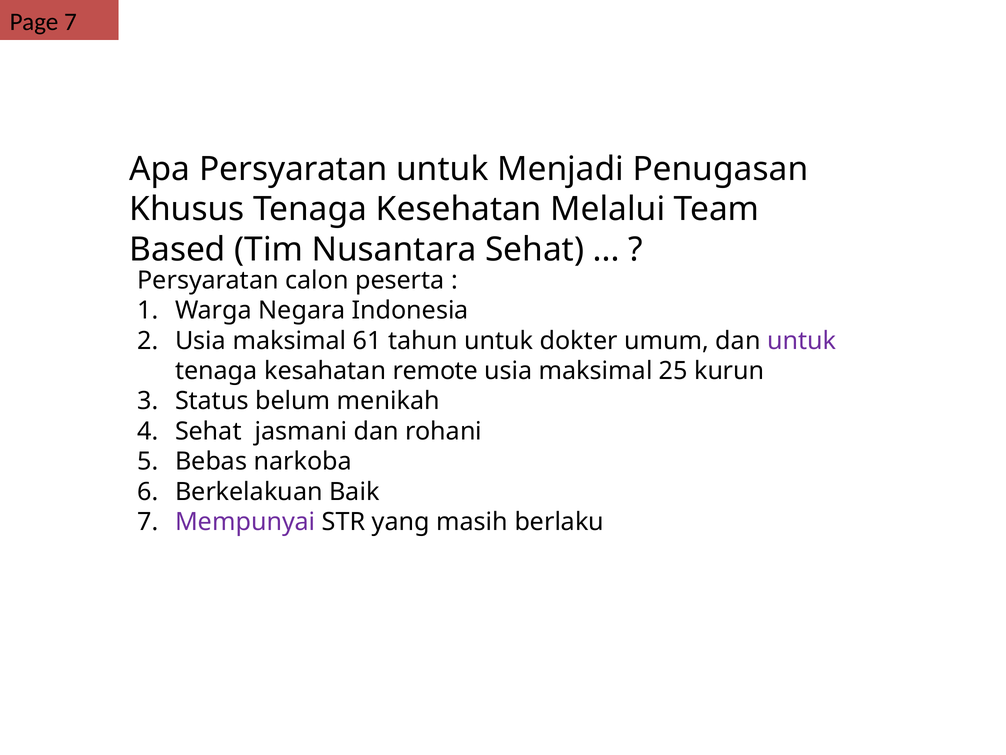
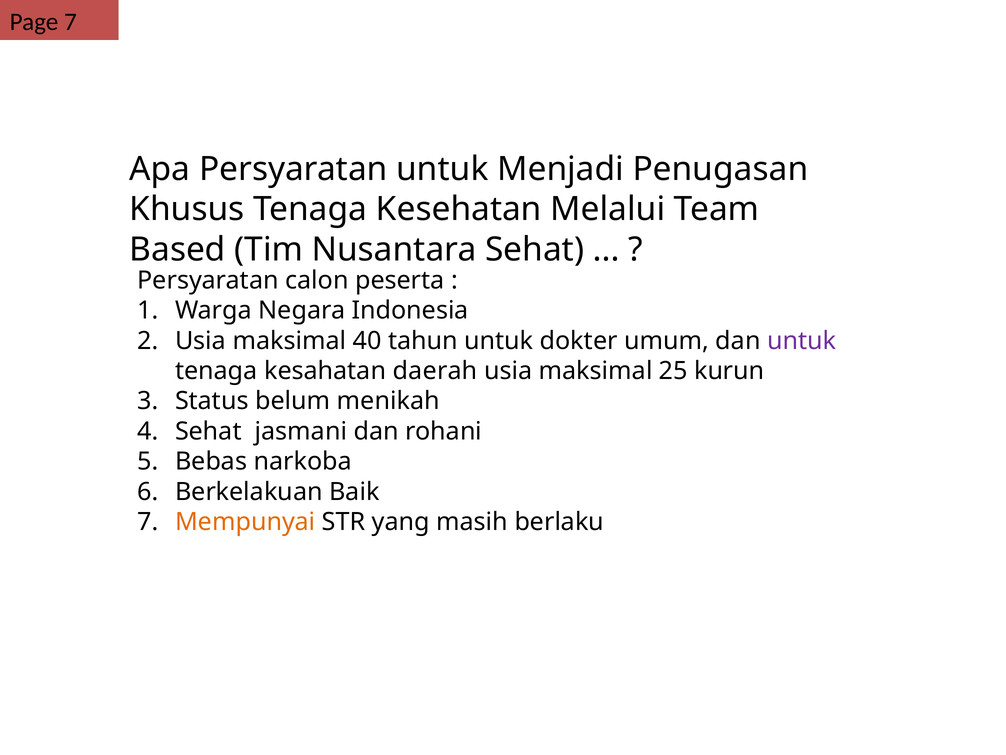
61: 61 -> 40 (367, 341)
remote: remote -> daerah (435, 371)
Mempunyai colour: purple -> orange (245, 522)
